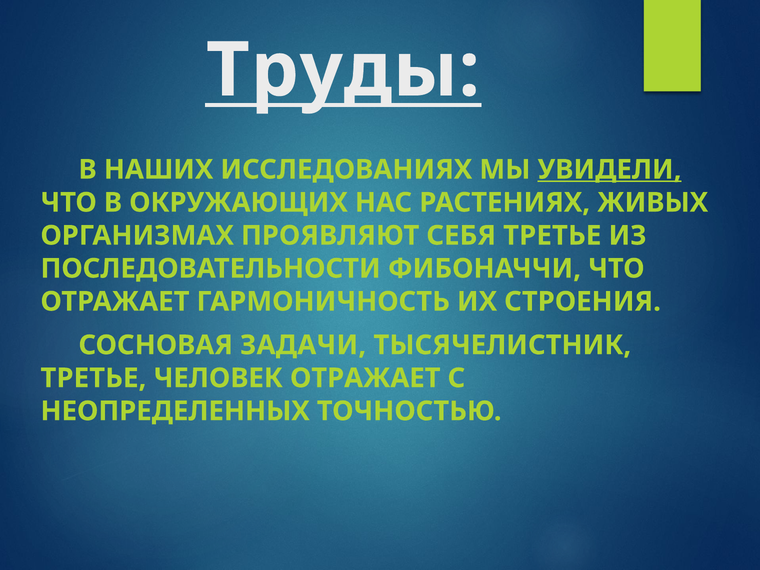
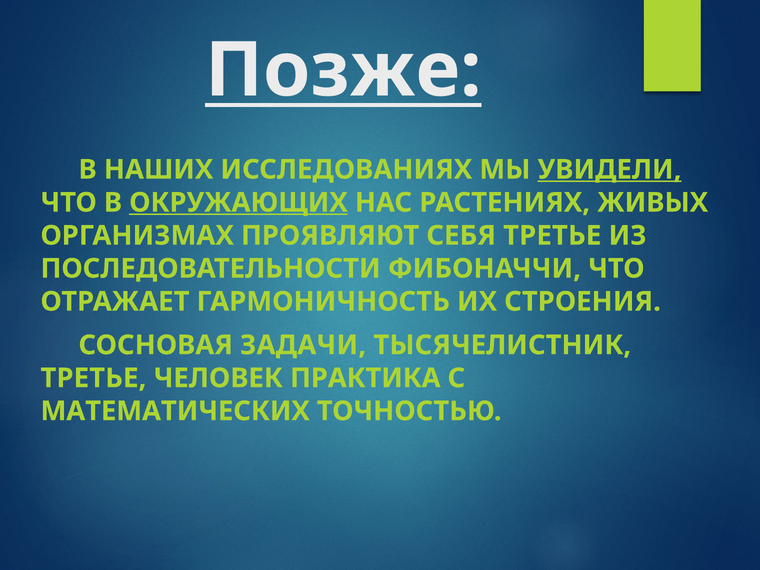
Труды: Труды -> Позже (343, 70)
ОКРУЖАЮЩИХ underline: none -> present (238, 203)
ЧЕЛОВЕК ОТРАЖАЕТ: ОТРАЖАЕТ -> ПРАКТИКА (365, 378)
НЕОПРЕДЕЛЕННЫХ: НЕОПРЕДЕЛЕННЫХ -> МАТЕМАТИЧЕСКИХ (175, 411)
